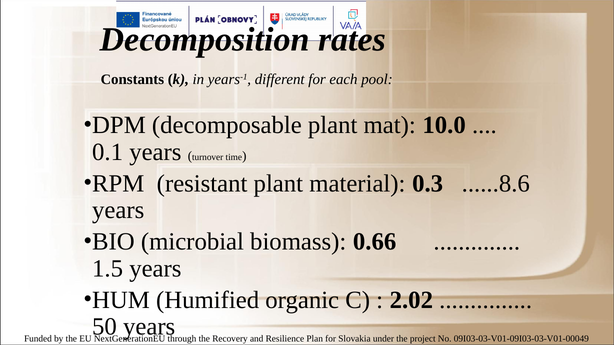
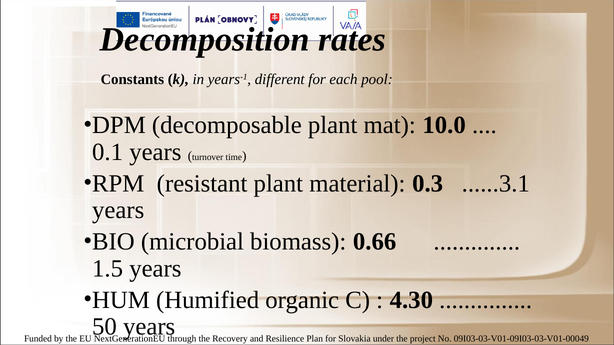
......8.6: ......8.6 -> ......3.1 (496, 184)
2.02: 2.02 -> 4.30 (411, 300)
